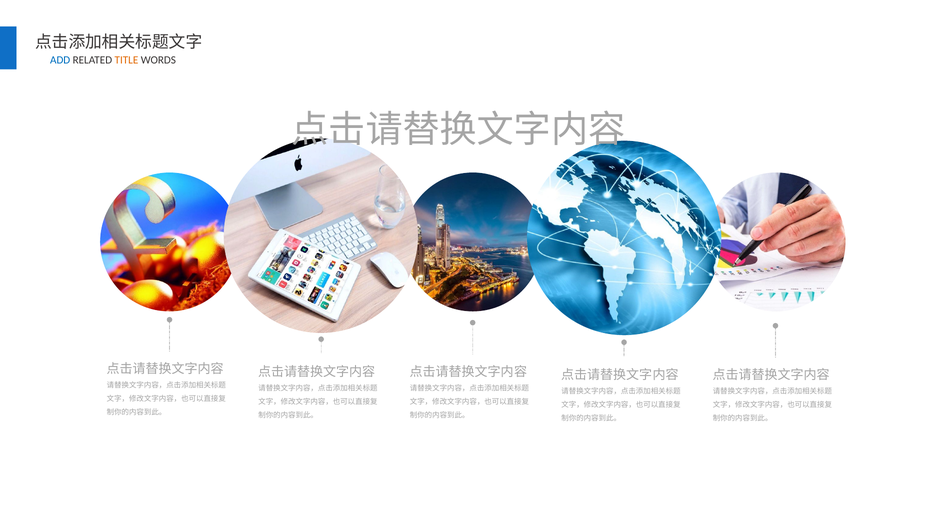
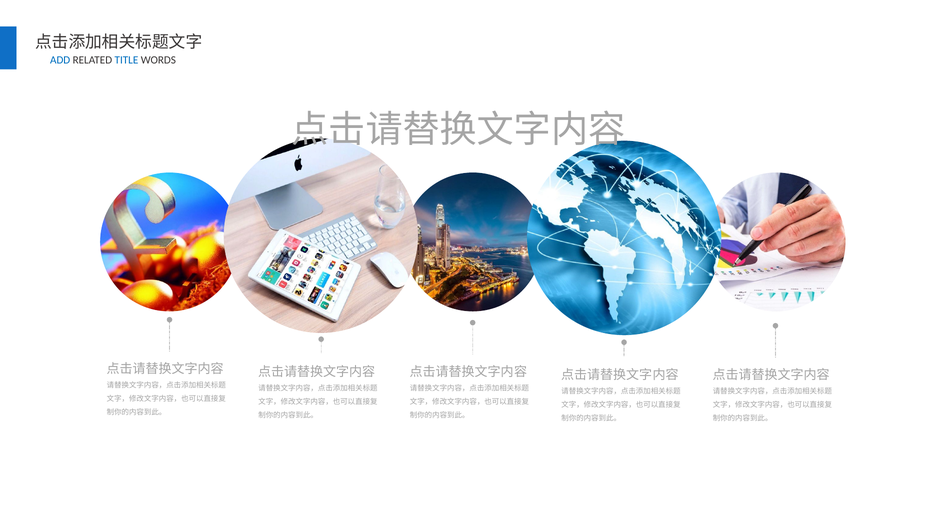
TITLE colour: orange -> blue (126, 60)
